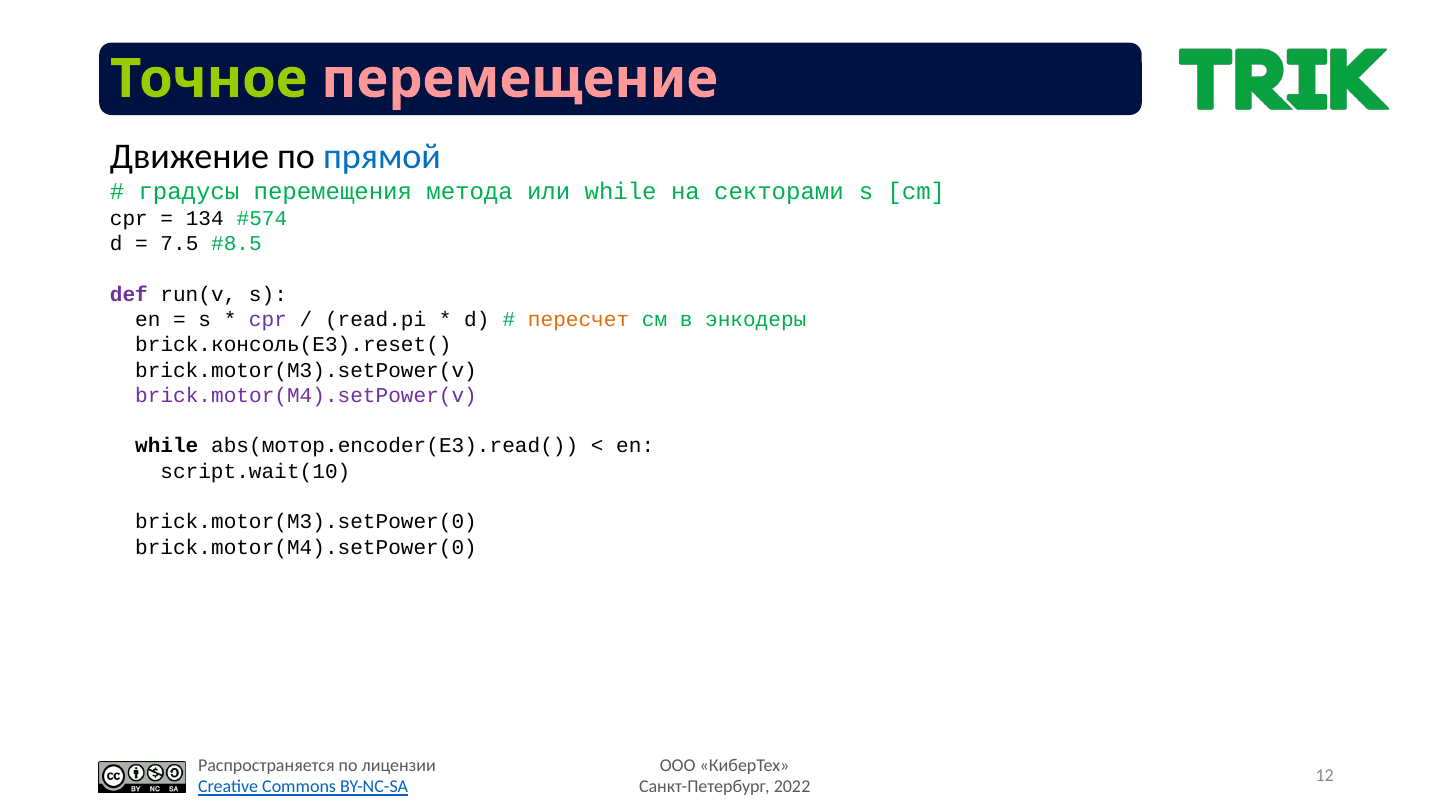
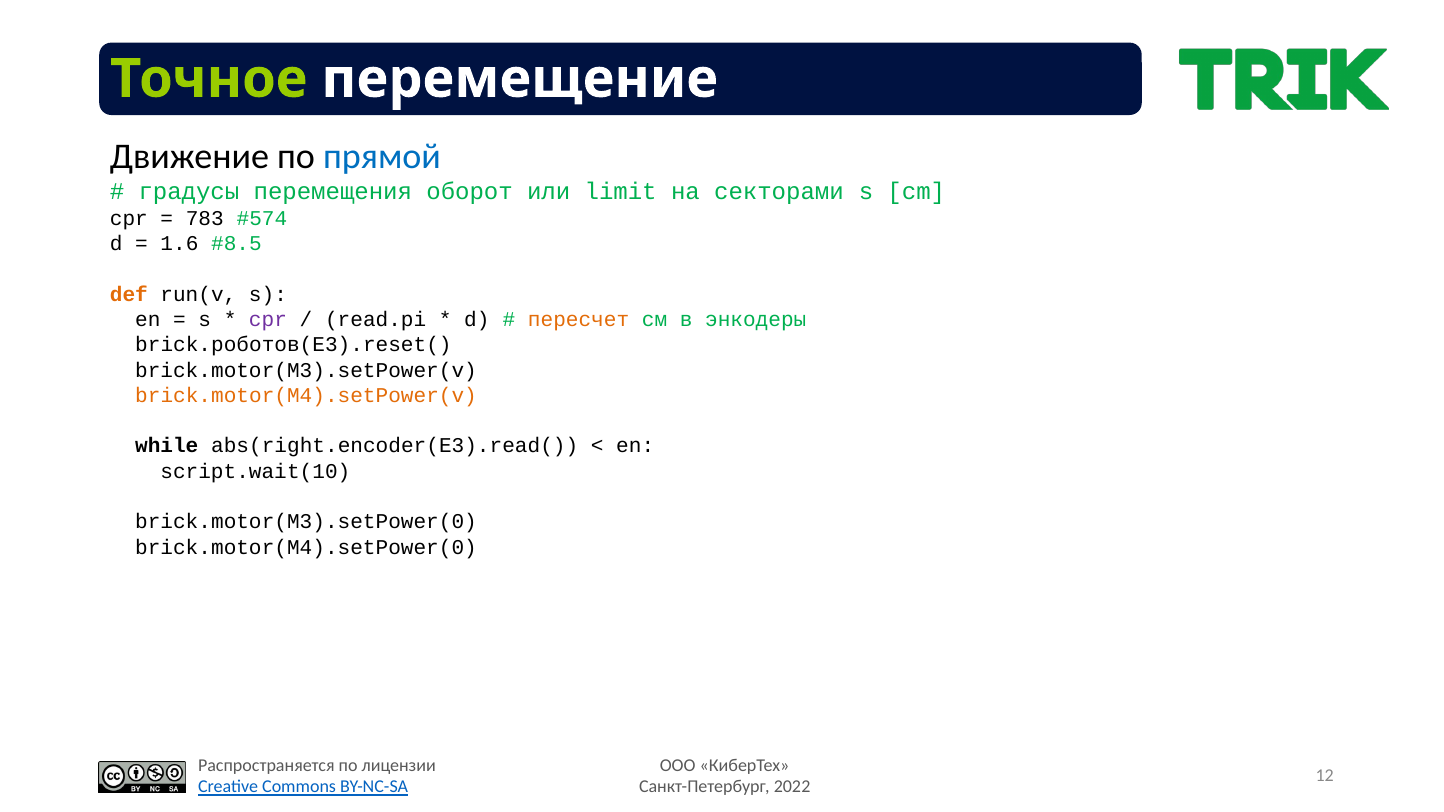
перемещение colour: pink -> white (520, 79)
метода: метода -> оборот (470, 192)
или while: while -> limit (621, 192)
134: 134 -> 783 (205, 219)
7.5: 7.5 -> 1.6 (179, 244)
def colour: purple -> orange (129, 294)
brick.консоль(E3).reset(: brick.консоль(E3).reset( -> brick.роботов(E3).reset( (293, 345)
brick.motor(M4).setPower(v colour: purple -> orange (306, 396)
abs(мотор.encoder(E3).read(: abs(мотор.encoder(E3).read( -> abs(right.encoder(E3).read( (395, 446)
